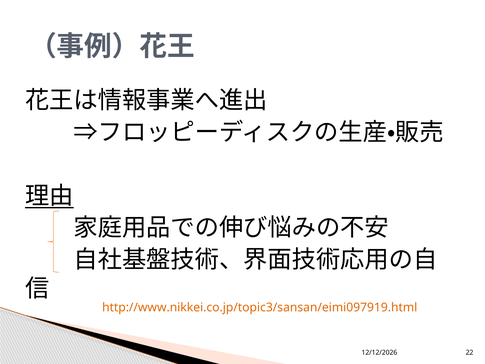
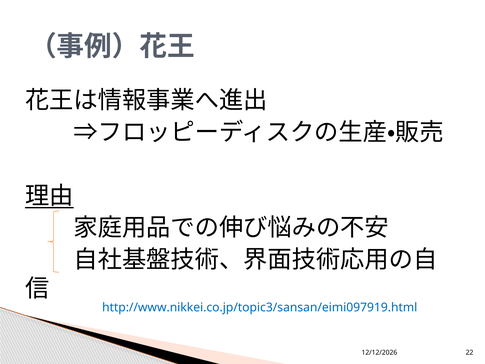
http://www.nikkei.co.jp/topic3/sansan/eimi097919.html colour: orange -> blue (260, 307)
